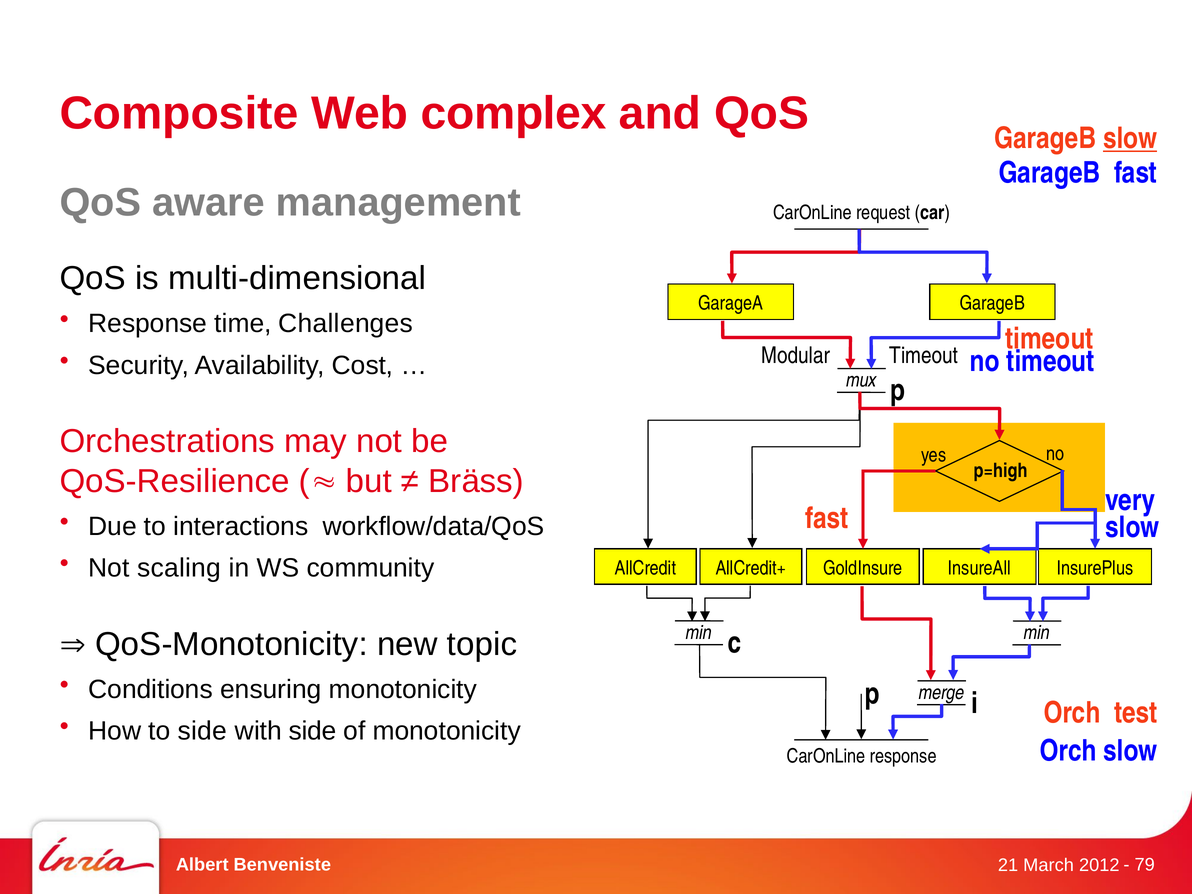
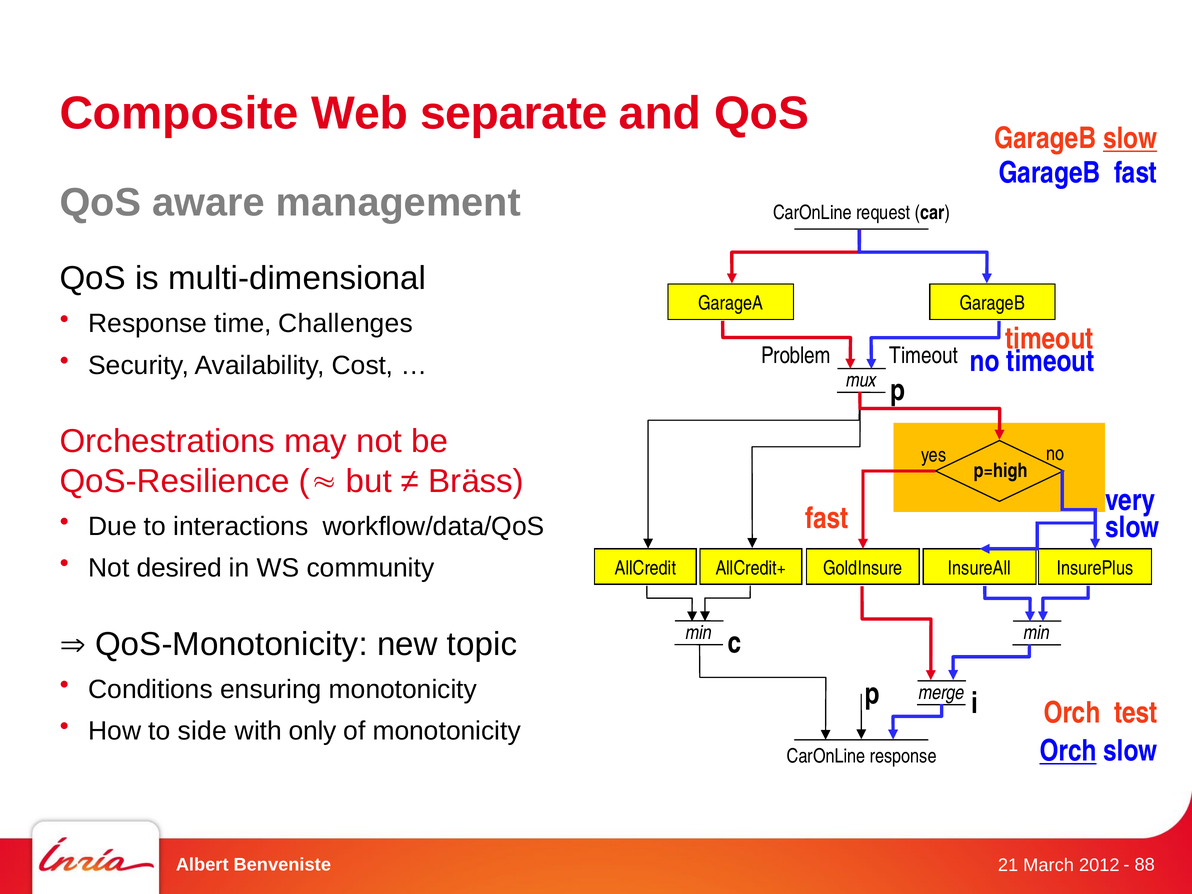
complex: complex -> separate (514, 114)
Modular: Modular -> Problem (796, 355)
scaling: scaling -> desired (179, 568)
with side: side -> only (313, 731)
Orch underline: none -> present (1068, 751)
79: 79 -> 88 (1145, 865)
